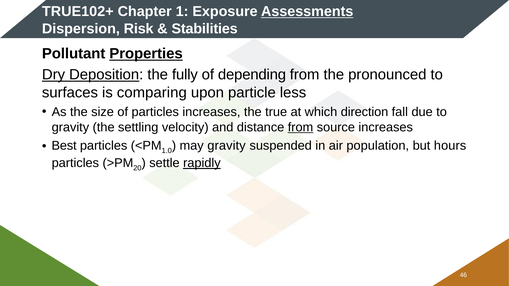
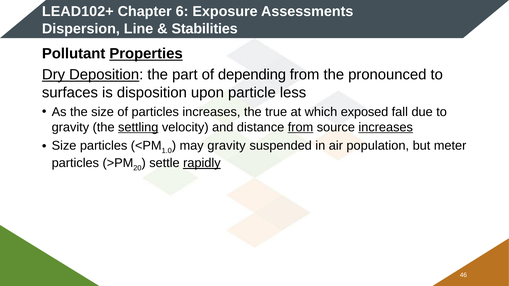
TRUE102+: TRUE102+ -> LEAD102+ (78, 11)
1: 1 -> 6 (182, 11)
Assessments underline: present -> none (307, 11)
Risk: Risk -> Line (139, 29)
fully: fully -> part (185, 75)
comparing: comparing -> disposition (152, 93)
direction: direction -> exposed (365, 112)
settling underline: none -> present (138, 127)
increases underline: none -> present (386, 127)
Best: Best -> Size (64, 146)
hours: hours -> meter (450, 146)
